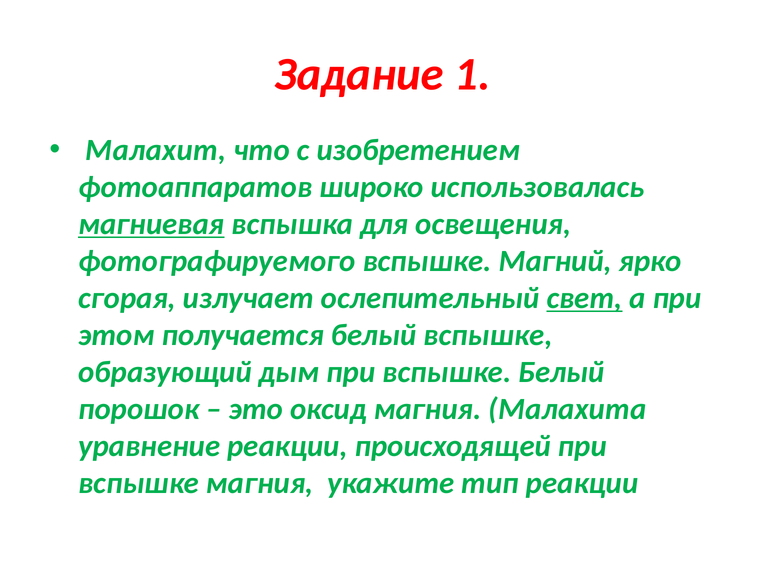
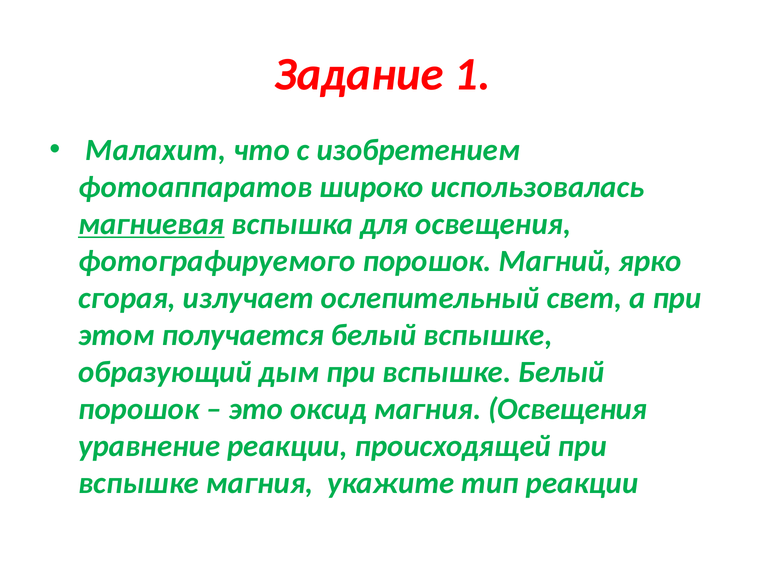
фотографируемого вспышке: вспышке -> порошок (427, 261)
свет underline: present -> none (584, 298)
магния Малахита: Малахита -> Освещения (568, 409)
